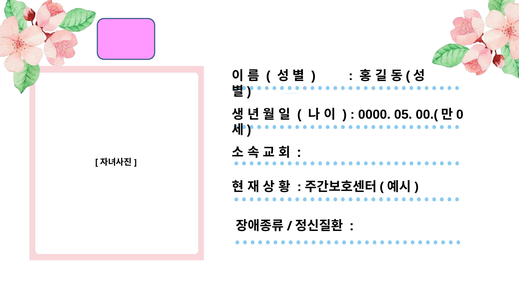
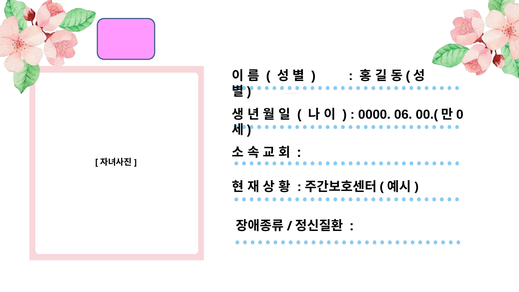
05: 05 -> 06 (403, 114)
